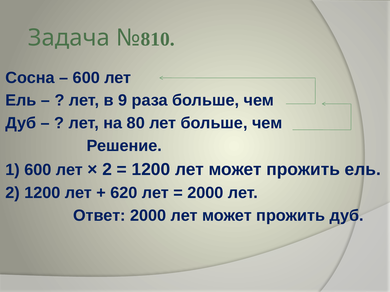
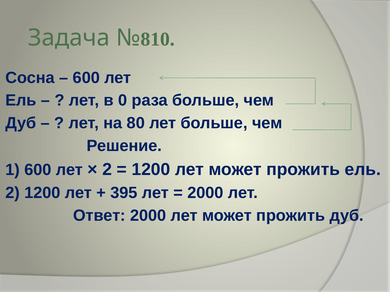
9: 9 -> 0 (123, 101)
620: 620 -> 395 (124, 193)
